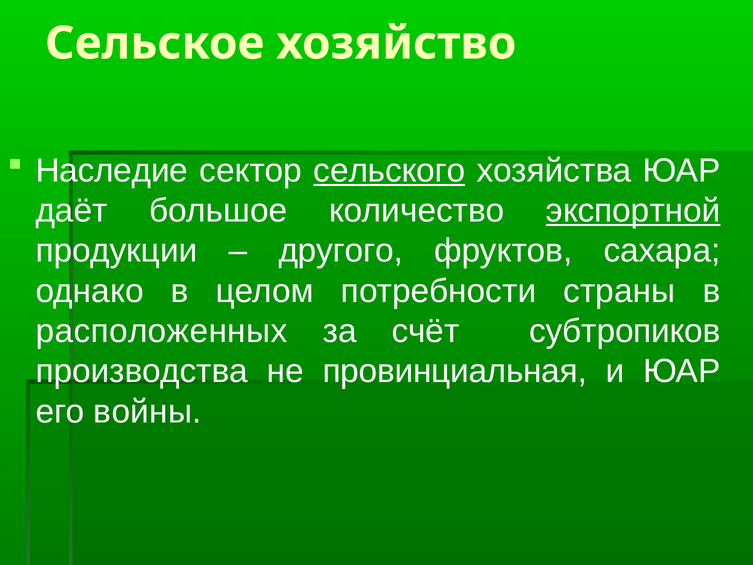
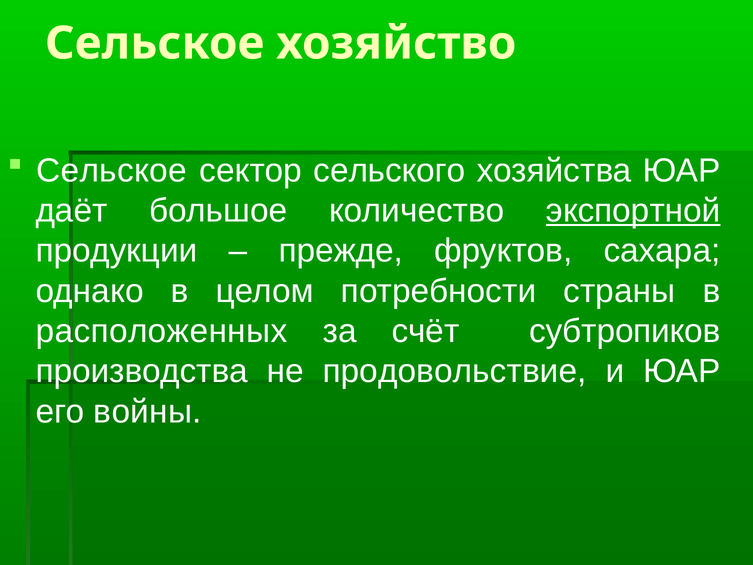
Наследие: Наследие -> Сельское (111, 170)
сельского underline: present -> none (389, 170)
другого: другого -> прежде (341, 251)
провинциальная: провинциальная -> продовольствие (455, 371)
